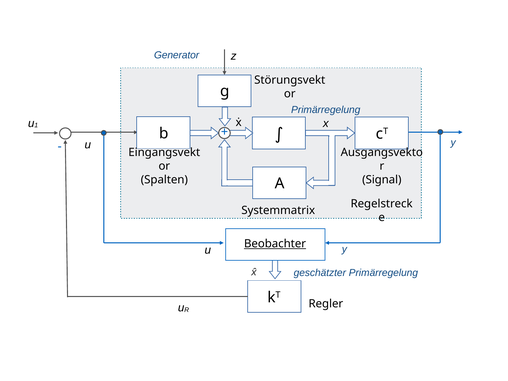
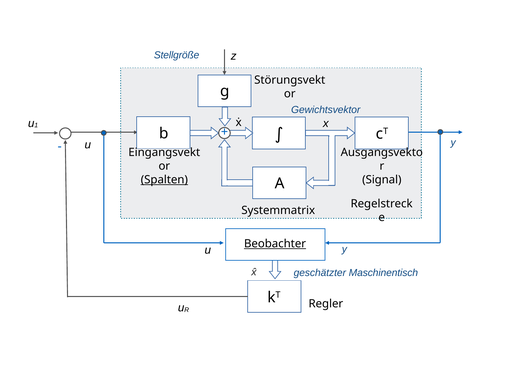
Generator: Generator -> Stellgröße (177, 55)
Primärregelung: Primärregelung -> Gewichtsvektor (326, 110)
Spalten underline: none -> present (164, 180)
geschätzter Primärregelung: Primärregelung -> Maschinentisch (383, 273)
